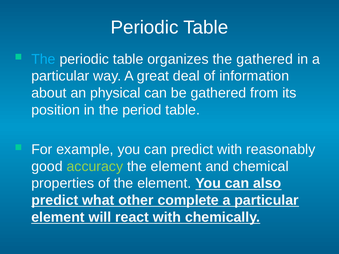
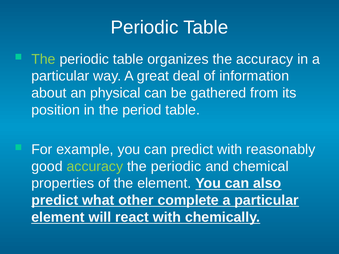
The colour: light blue -> light green (43, 59)
the gathered: gathered -> accuracy (265, 59)
element: element -> periodic (176, 167)
